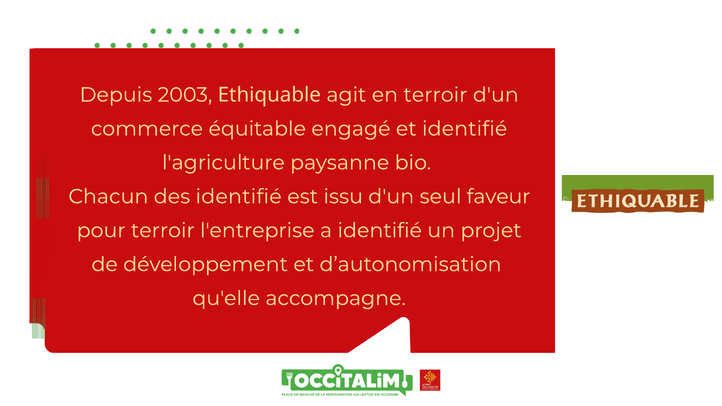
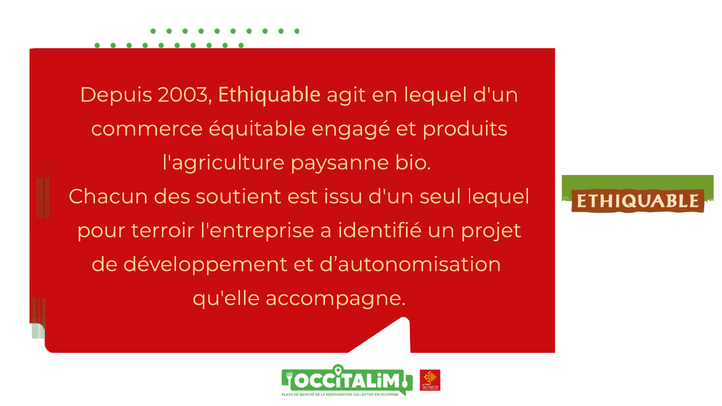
en terroir: terroir -> lequel (435, 95)
et identifié: identifié -> produits (465, 129)
des identifié: identifié -> soutient (239, 197)
seul faveur: faveur -> lequel (498, 197)
